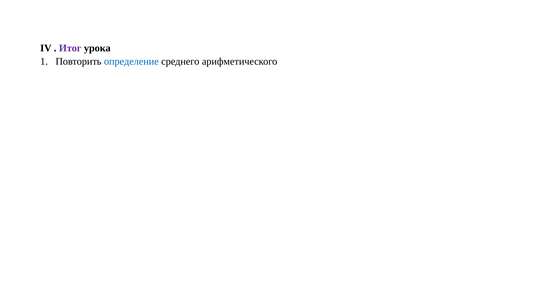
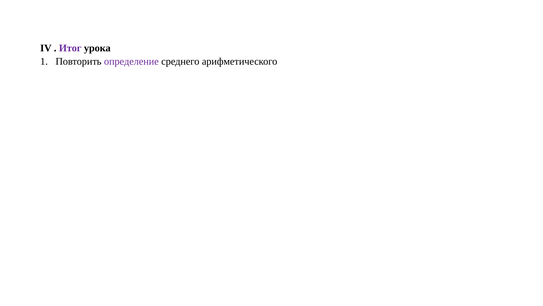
определение colour: blue -> purple (131, 61)
